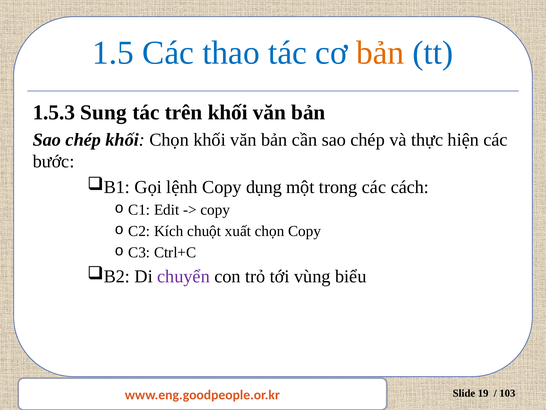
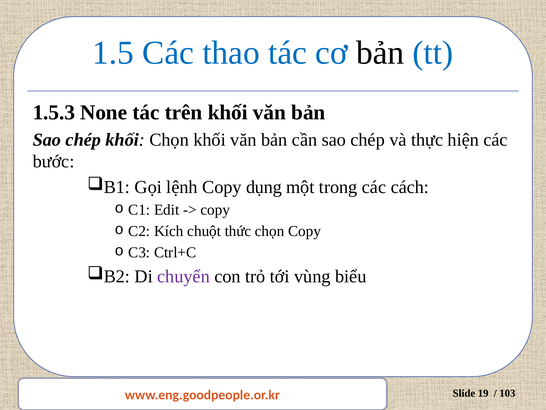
bản colour: orange -> black (380, 53)
Sung: Sung -> None (104, 112)
xuất: xuất -> thức (238, 231)
